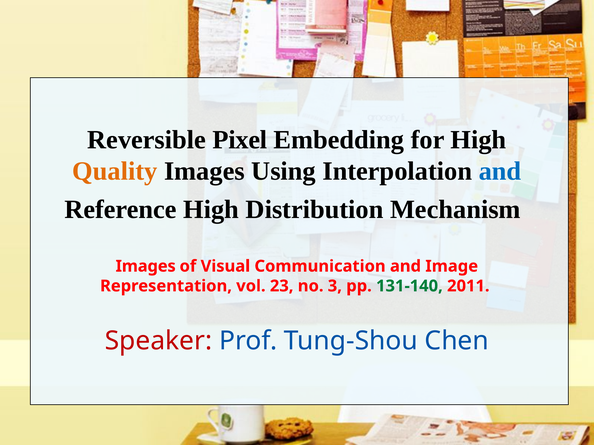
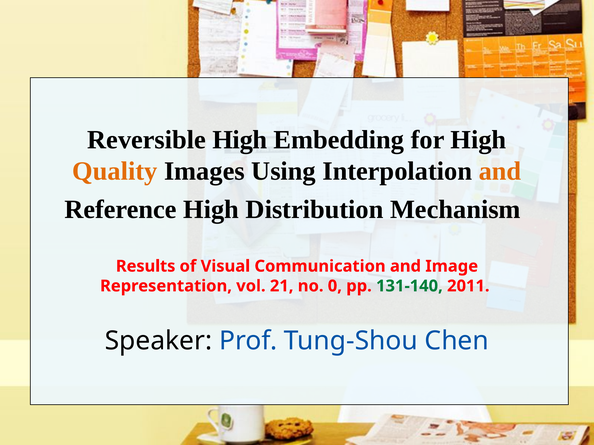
Reversible Pixel: Pixel -> High (240, 140)
and colour: blue -> orange (500, 171)
Images: Images -> Results (146, 266)
23: 23 -> 21 (282, 286)
3: 3 -> 0 (335, 286)
Speaker colour: red -> black (158, 341)
